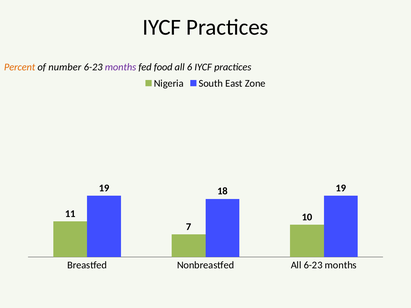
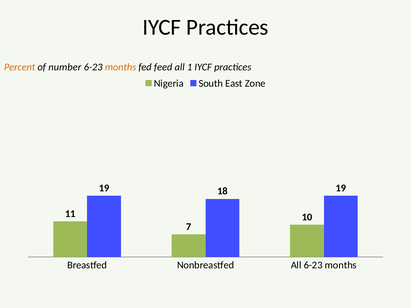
months colour: purple -> orange (121, 67)
food: food -> feed (163, 67)
6: 6 -> 1 (190, 67)
